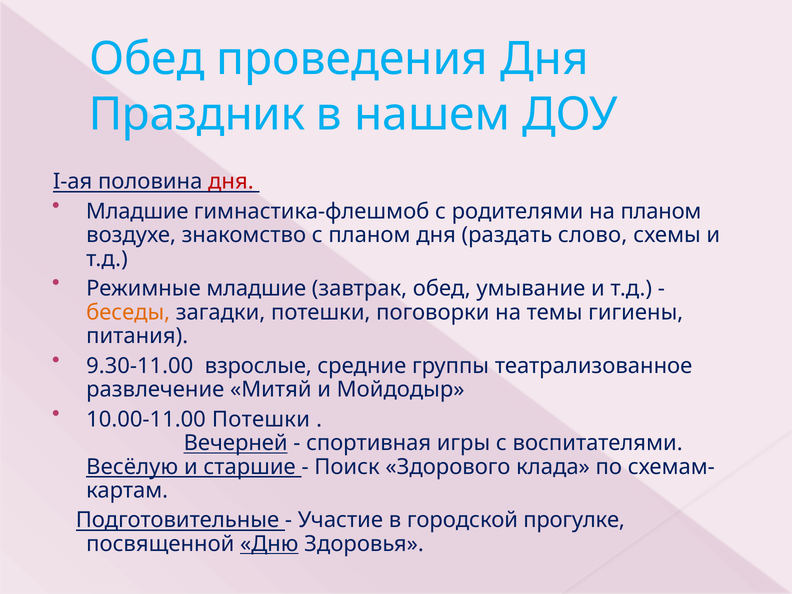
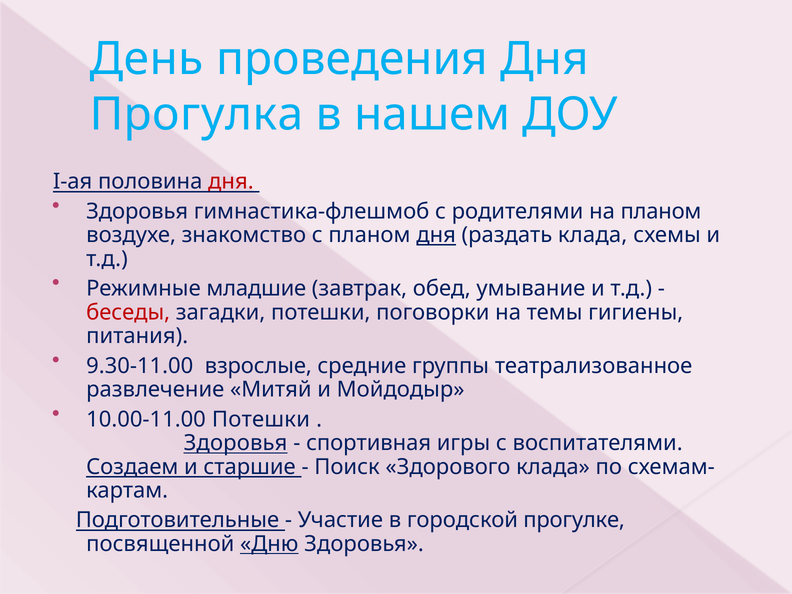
Обед: Обед -> День (147, 59)
Праздник: Праздник -> Прогулка (196, 115)
Младшие: Младшие -> Здоровья (137, 211)
дня underline: none -> present (436, 235)
раздать слово: слово -> клада (593, 235)
беседы colour: orange -> red (128, 312)
Вечерней: Вечерней -> Здоровья (236, 443)
Весёлую: Весёлую -> Создаем (132, 467)
